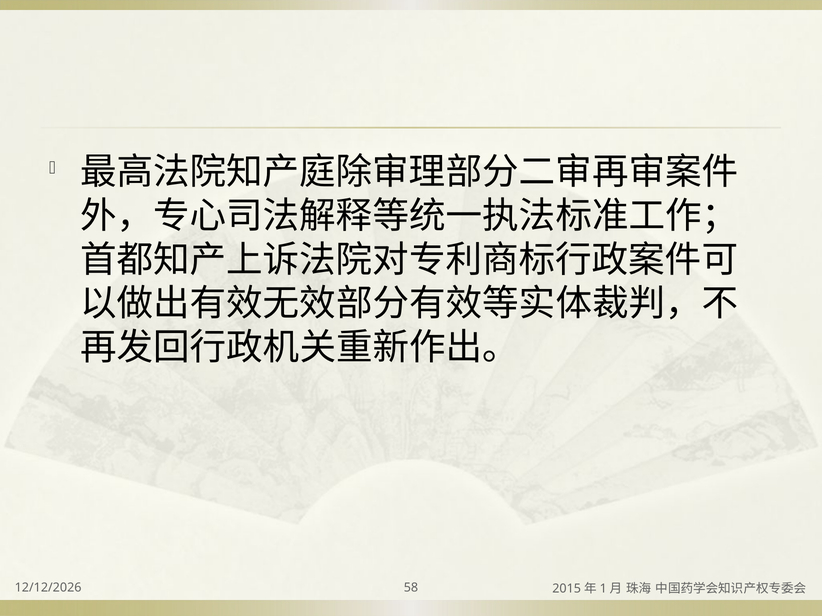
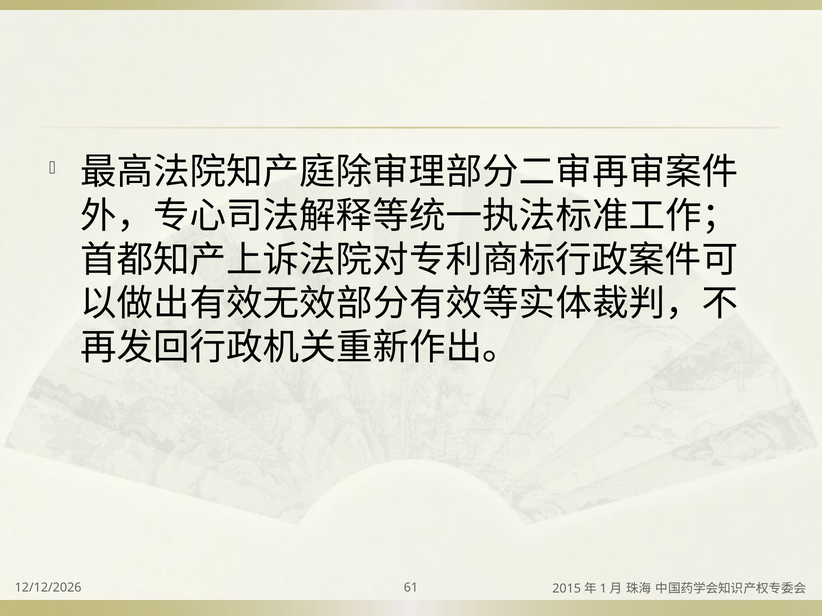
58: 58 -> 61 (411, 588)
